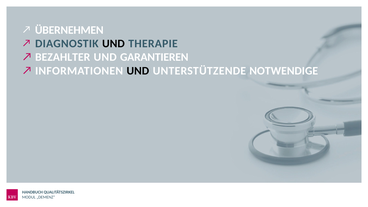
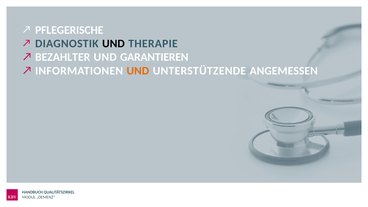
ÜBERNEHMEN: ÜBERNEHMEN -> PFLEGERISCHE (69, 30)
UND colour: black -> orange (138, 71)
NOTWENDIGE: NOTWENDIGE -> ANGEMESSEN (284, 71)
